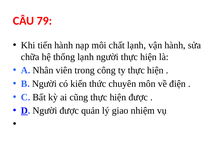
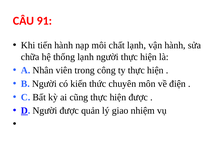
79: 79 -> 91 (44, 21)
